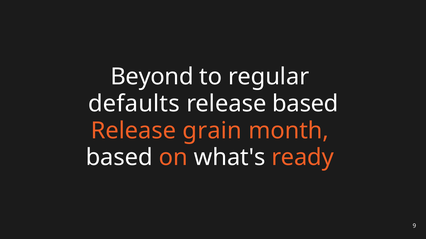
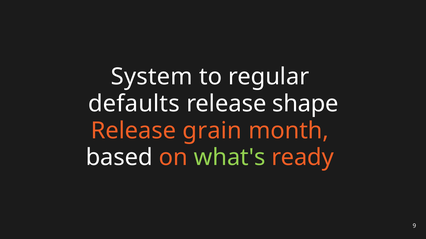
Beyond: Beyond -> System (152, 77)
release based: based -> shape (305, 104)
what's colour: white -> light green (230, 158)
